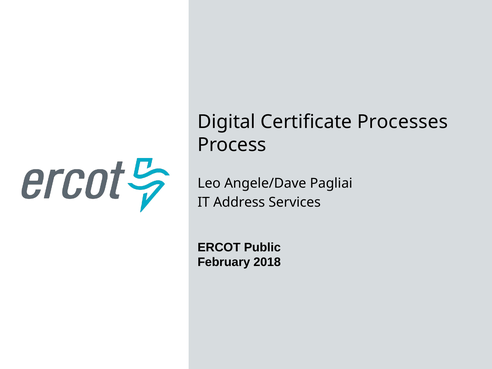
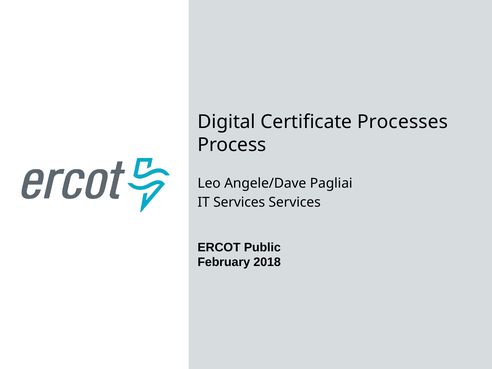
IT Address: Address -> Services (239, 202)
